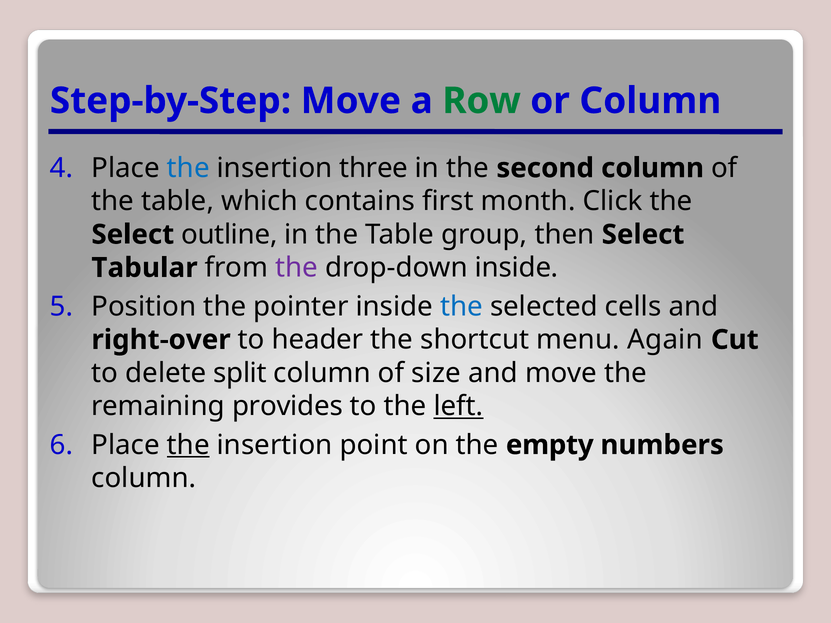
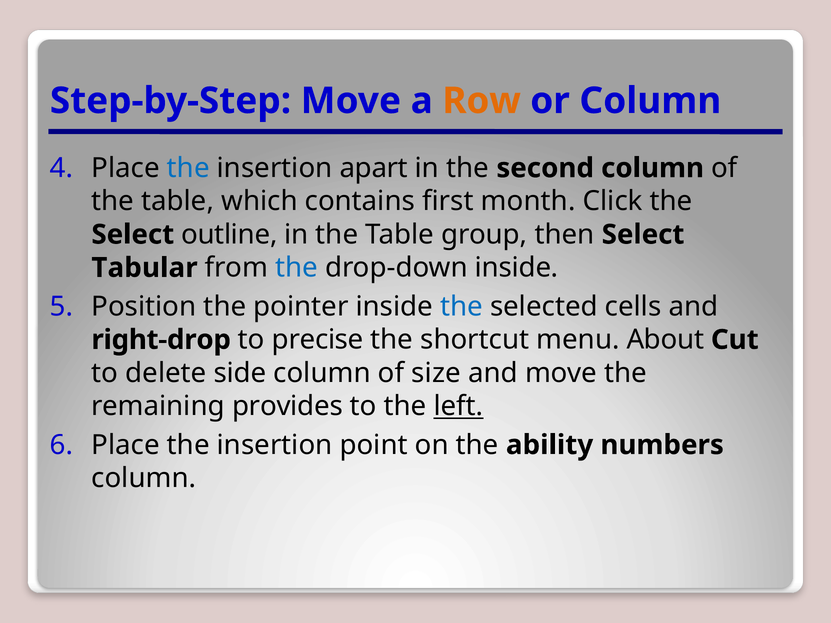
Row colour: green -> orange (482, 101)
three: three -> apart (374, 168)
the colour: purple -> blue (297, 268)
right-over: right-over -> right-drop (161, 340)
header: header -> precise (318, 340)
Again: Again -> About (665, 340)
split: split -> side (240, 373)
the underline: present -> none (188, 445)
empty: empty -> ability (550, 445)
